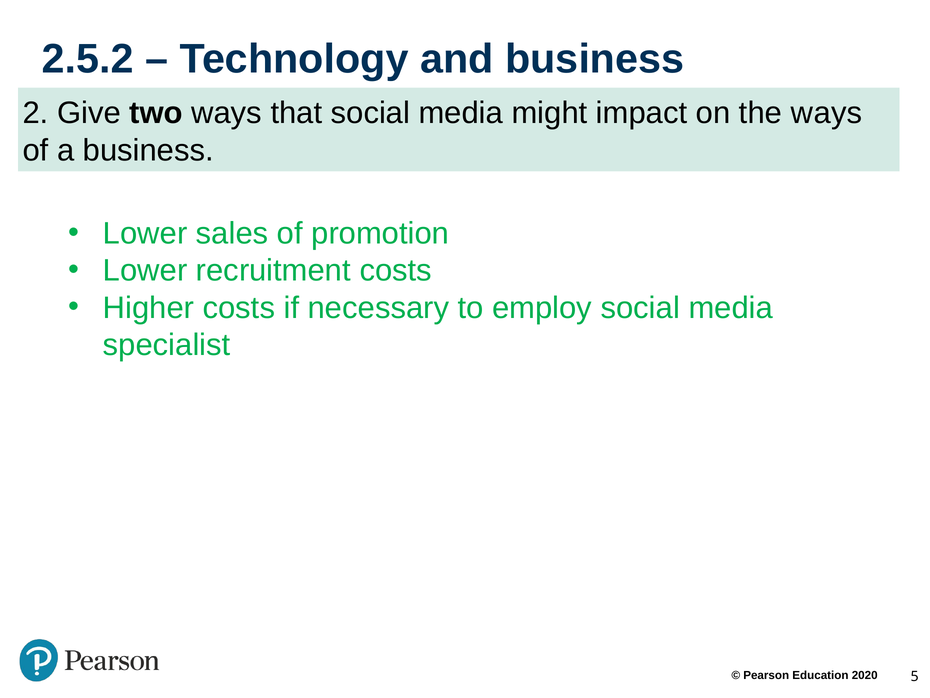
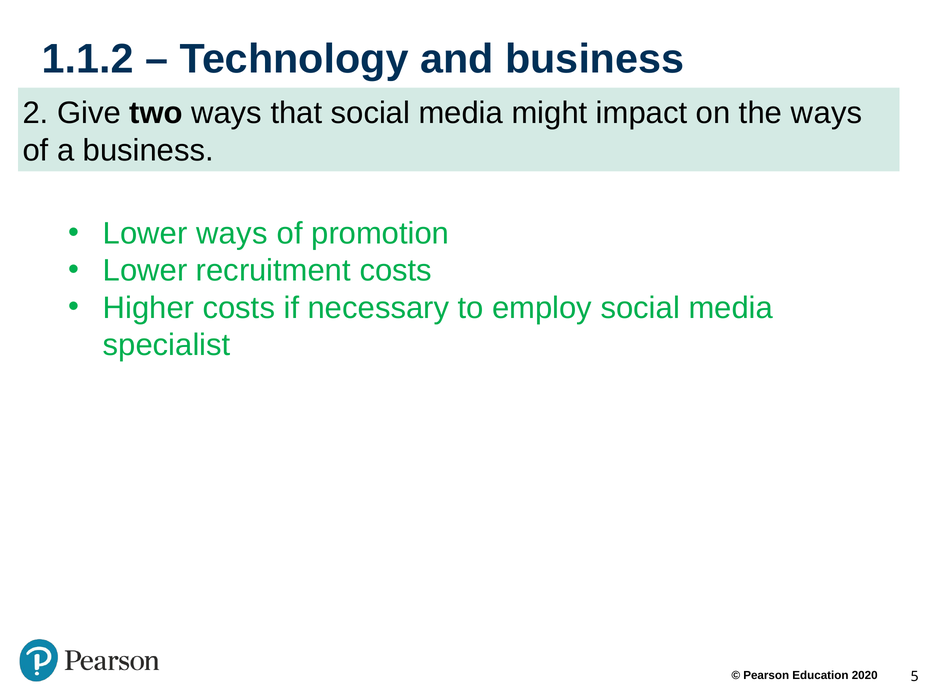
2.5.2: 2.5.2 -> 1.1.2 (88, 59)
Lower sales: sales -> ways (232, 233)
